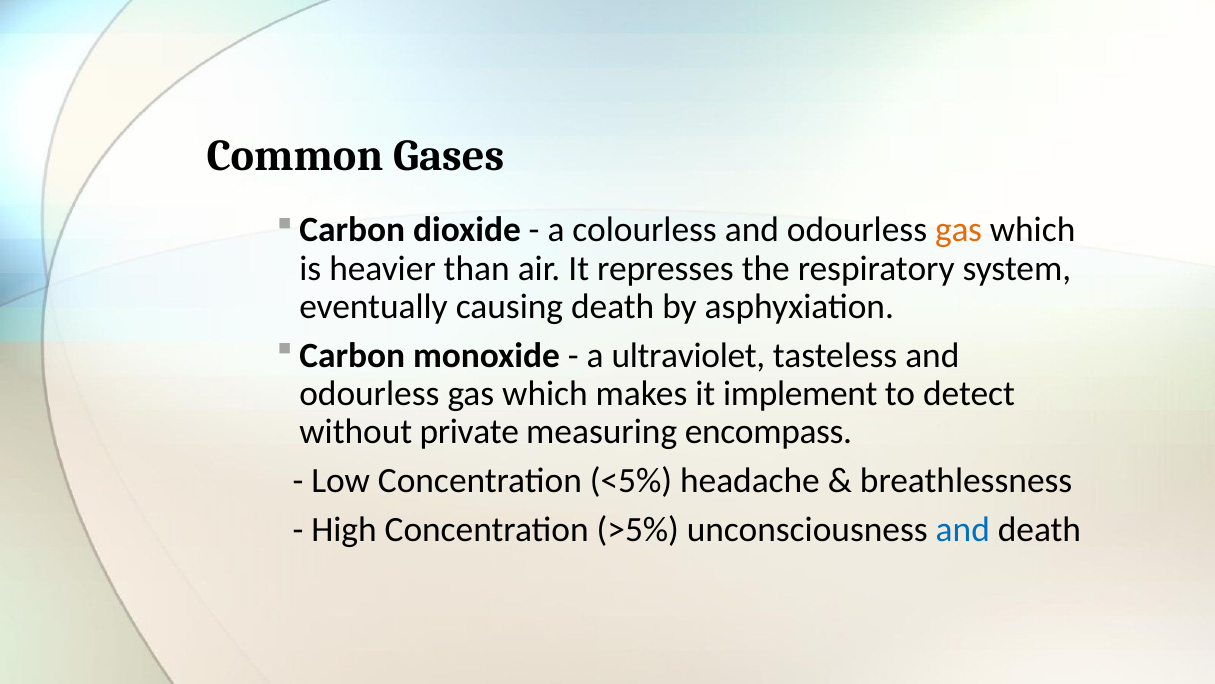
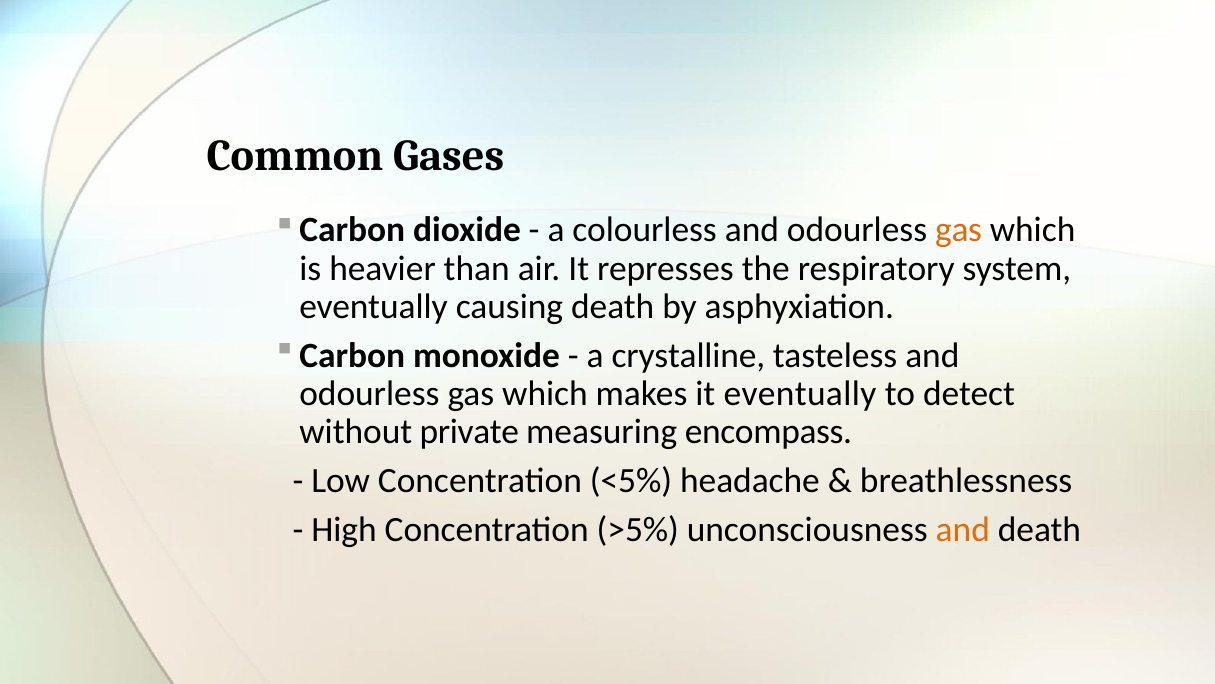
ultraviolet: ultraviolet -> crystalline (688, 355)
it implement: implement -> eventually (800, 393)
and colour: blue -> orange (963, 529)
